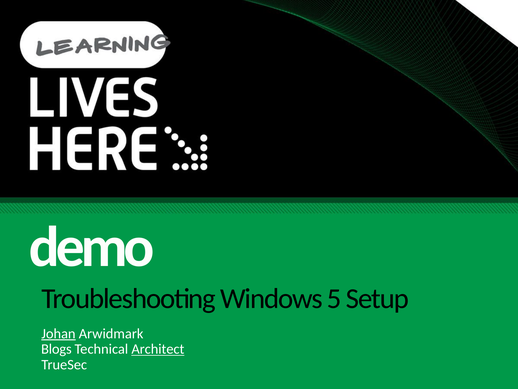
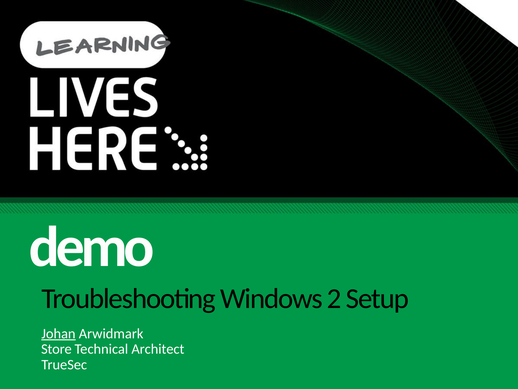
5: 5 -> 2 (334, 298)
Blogs: Blogs -> Store (56, 349)
Architect underline: present -> none (158, 349)
